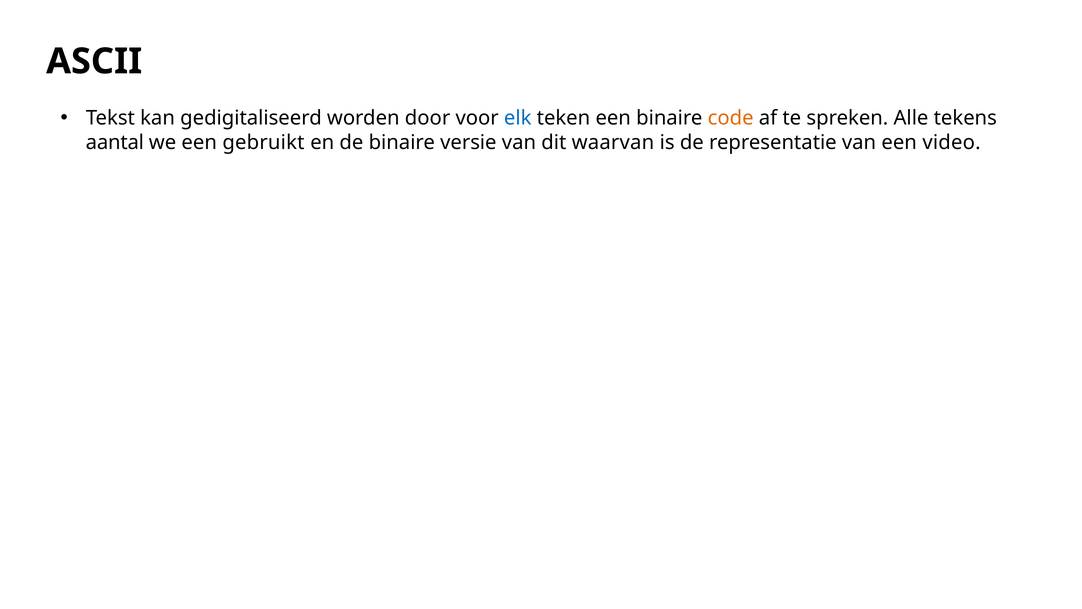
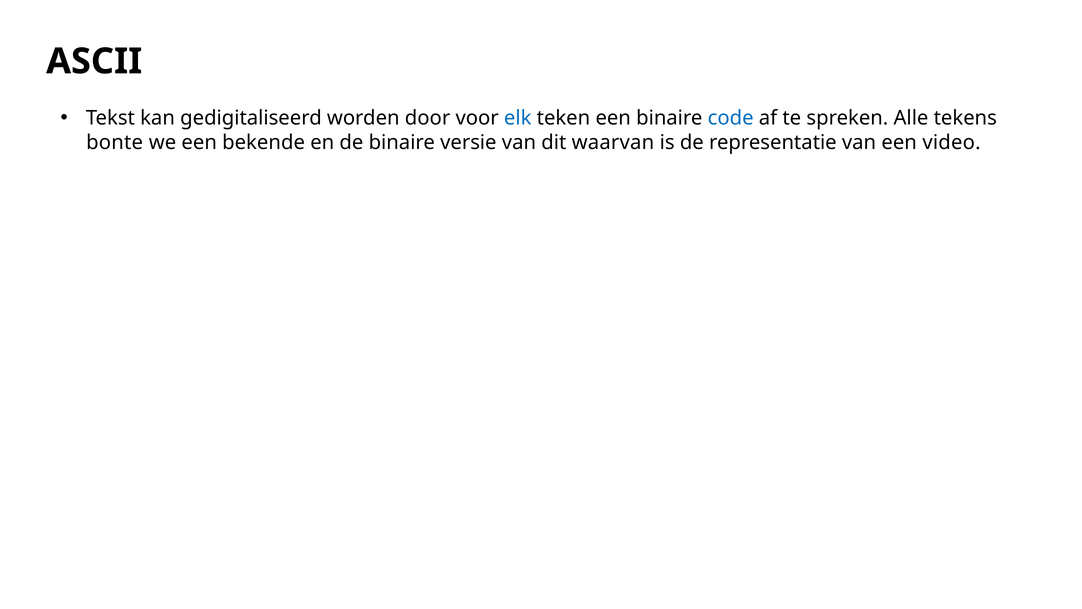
code colour: orange -> blue (731, 118)
aantal: aantal -> bonte (115, 142)
gebruikt: gebruikt -> bekende (264, 142)
